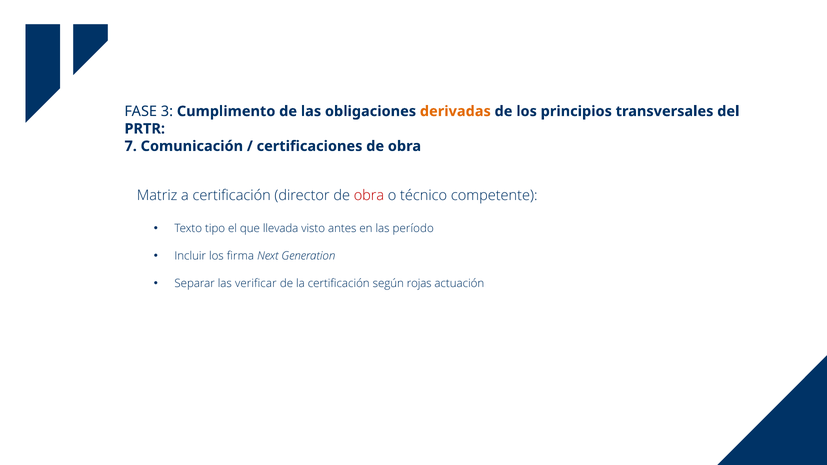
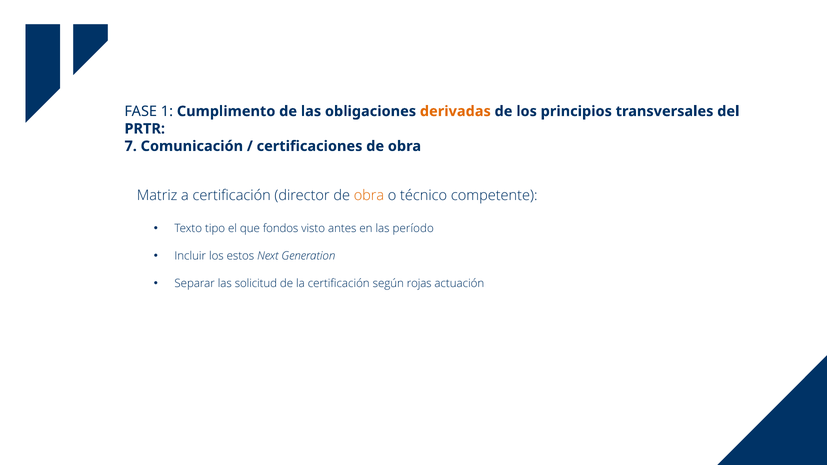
3: 3 -> 1 (167, 111)
obra colour: red -> orange (369, 196)
llevada: llevada -> fondos (281, 229)
firma: firma -> estos (240, 256)
verificar: verificar -> solicitud (256, 284)
